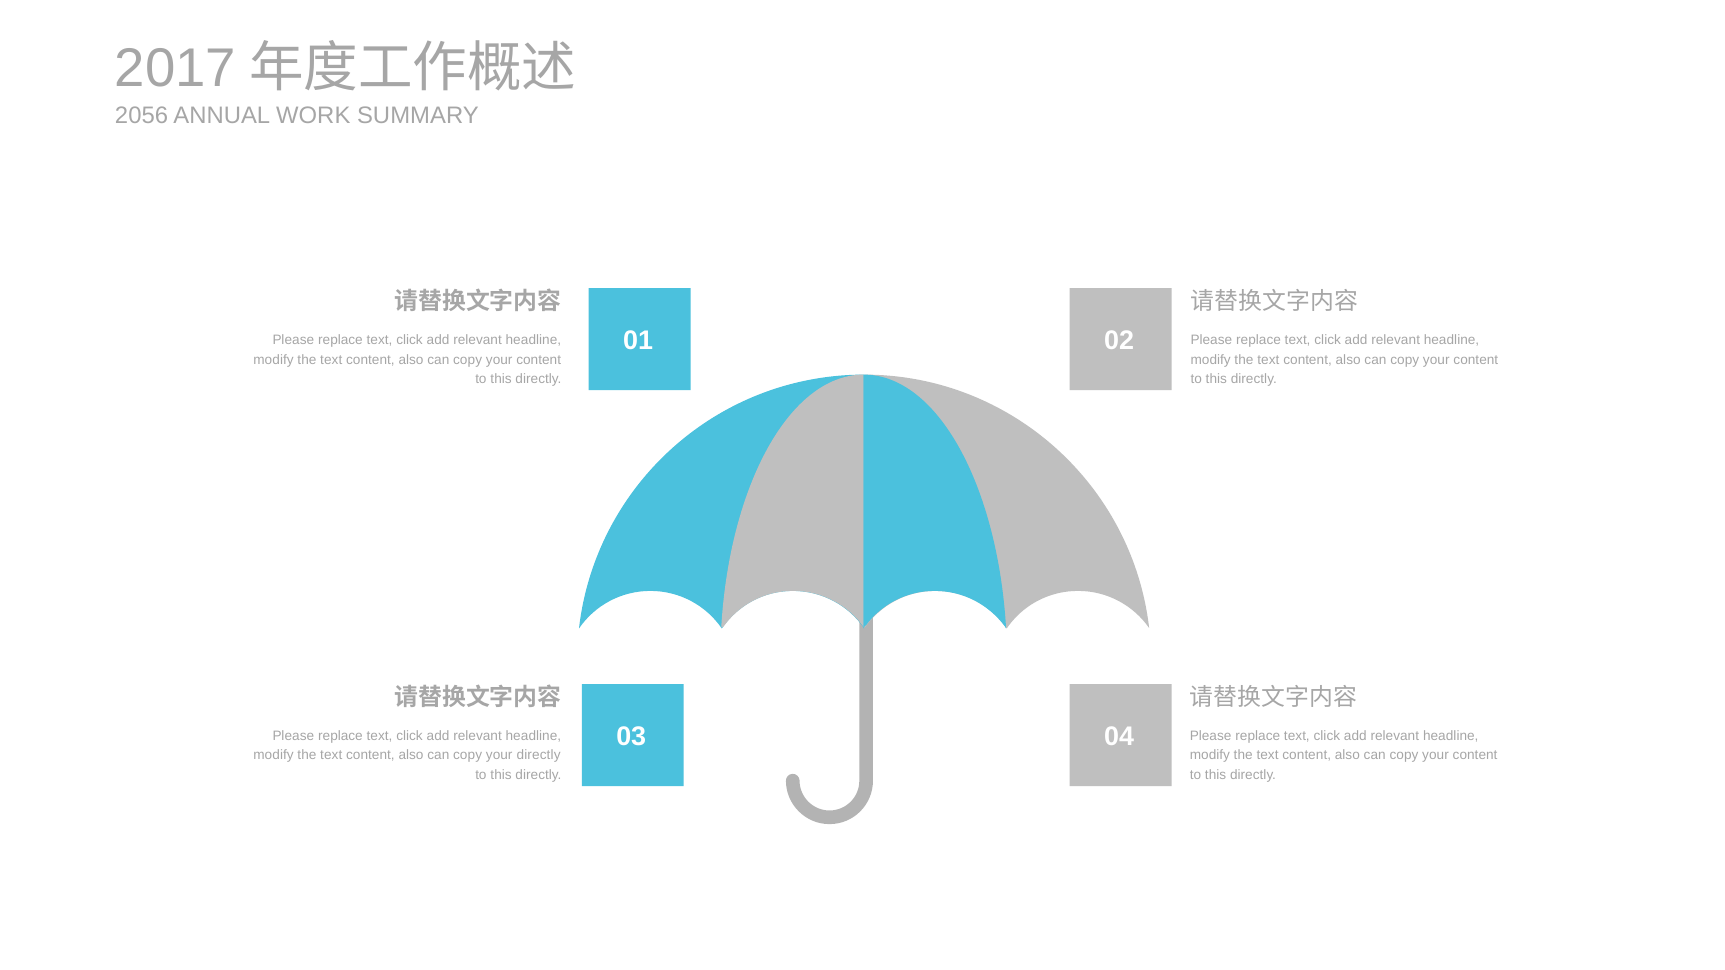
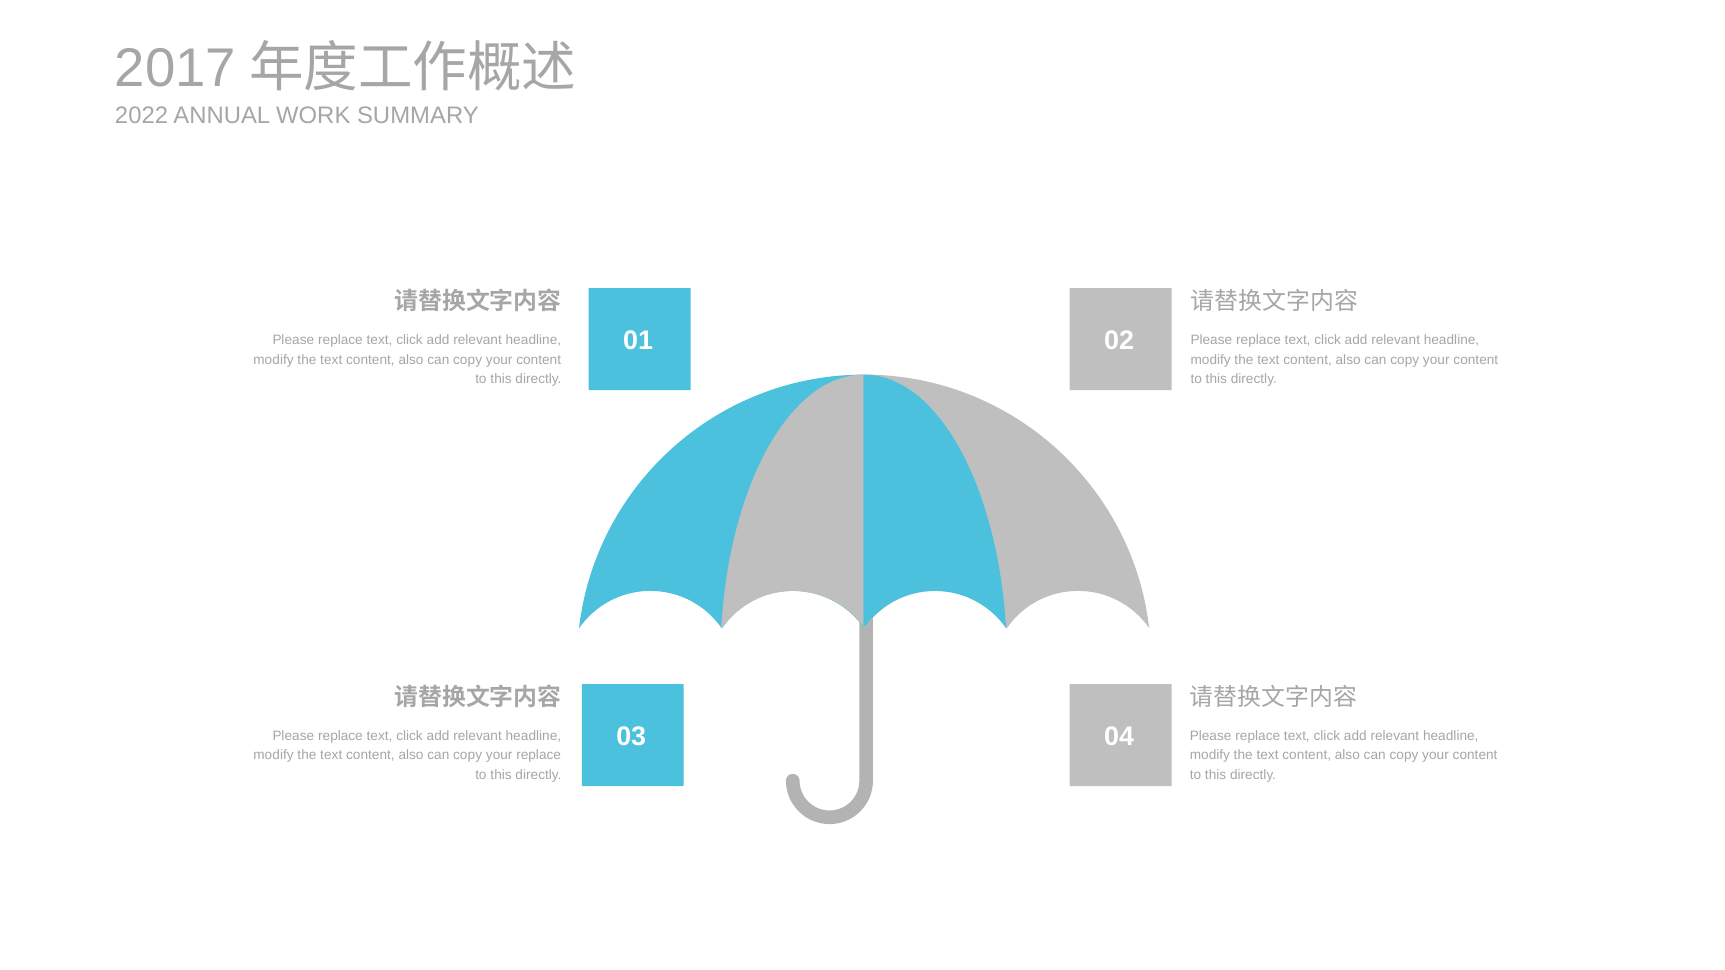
2056: 2056 -> 2022 (142, 116)
your directly: directly -> replace (539, 756)
